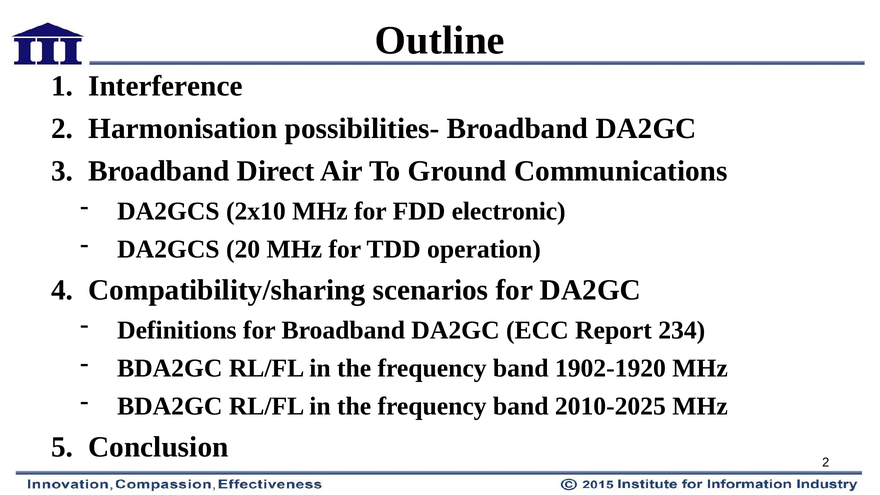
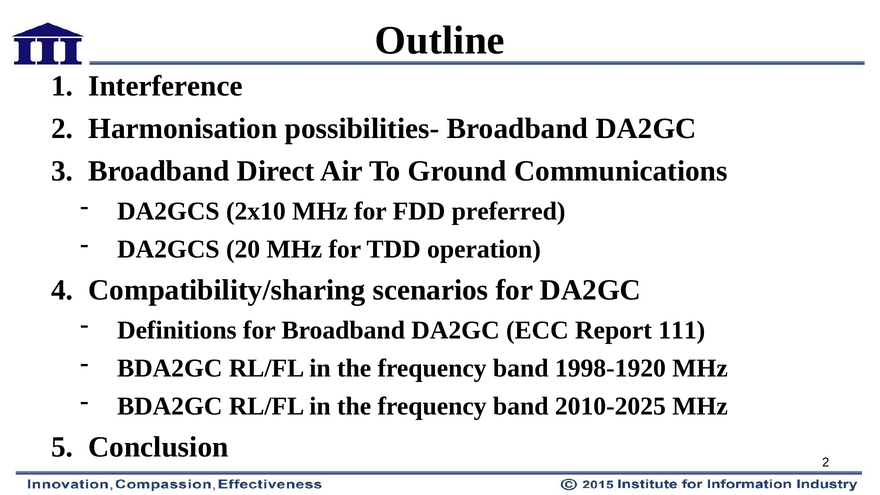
electronic: electronic -> preferred (509, 211)
234: 234 -> 111 (682, 330)
1902-1920: 1902-1920 -> 1998-1920 (610, 368)
